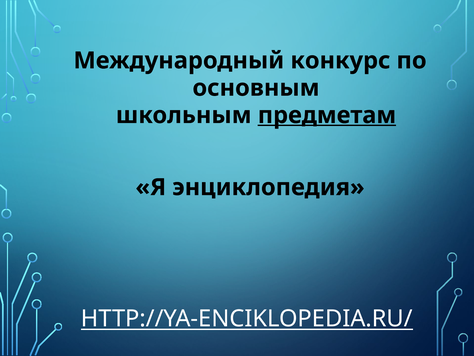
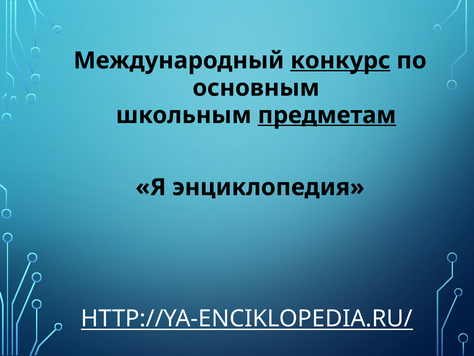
конкурс underline: none -> present (340, 60)
